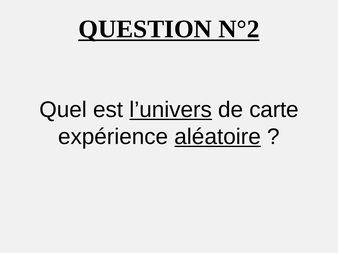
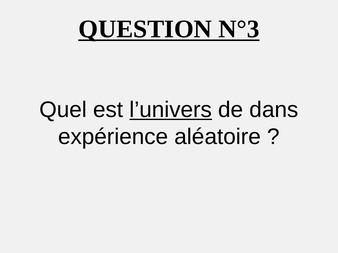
N°2: N°2 -> N°3 (239, 29)
carte: carte -> dans (274, 110)
aléatoire underline: present -> none (218, 137)
